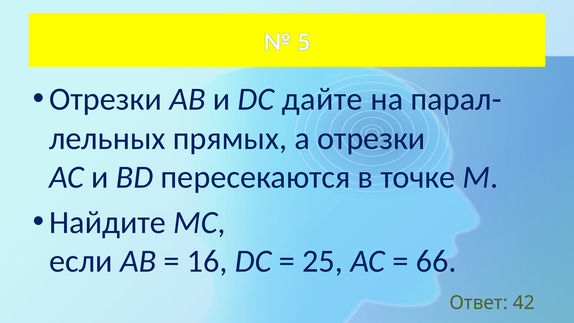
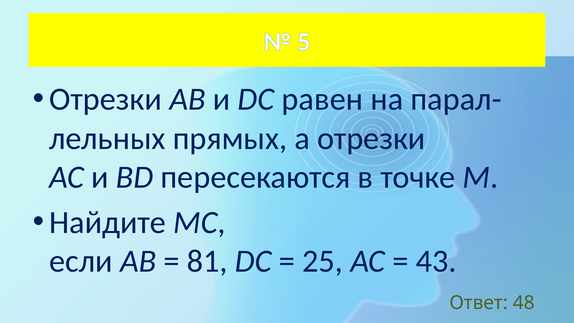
дайте: дайте -> равен (322, 99)
16: 16 -> 81 (207, 261)
66: 66 -> 43 (436, 261)
42: 42 -> 48 (524, 303)
